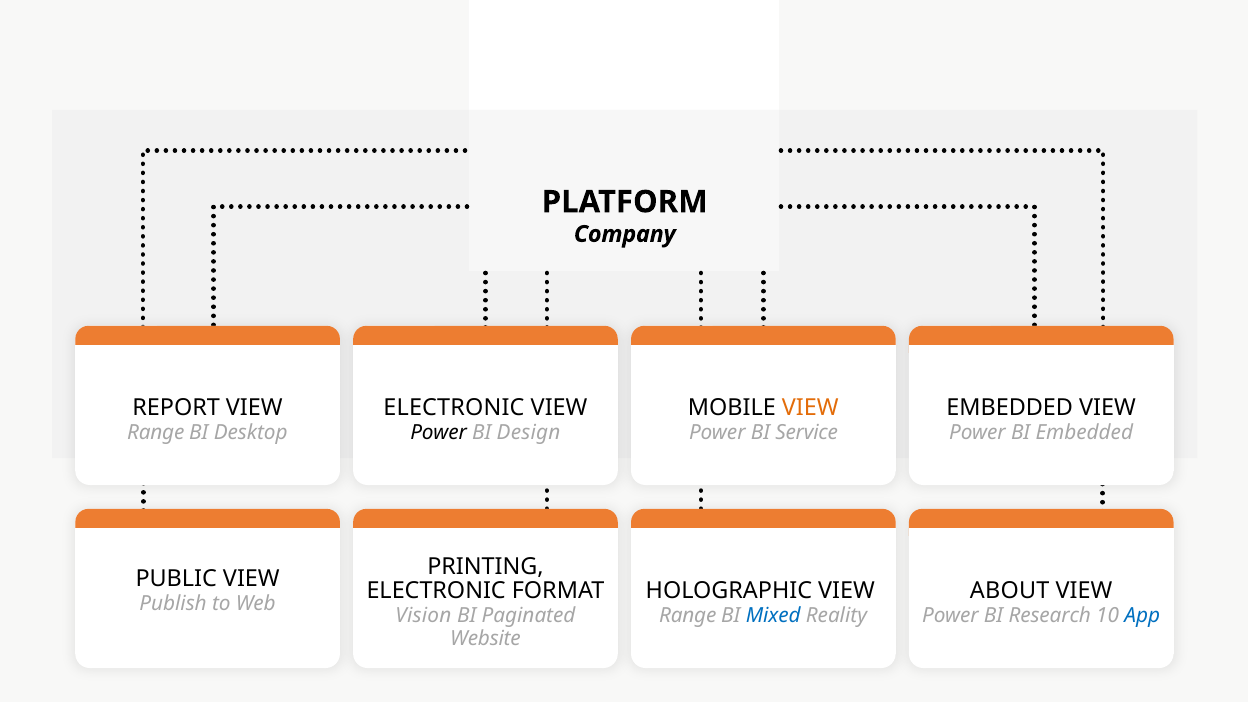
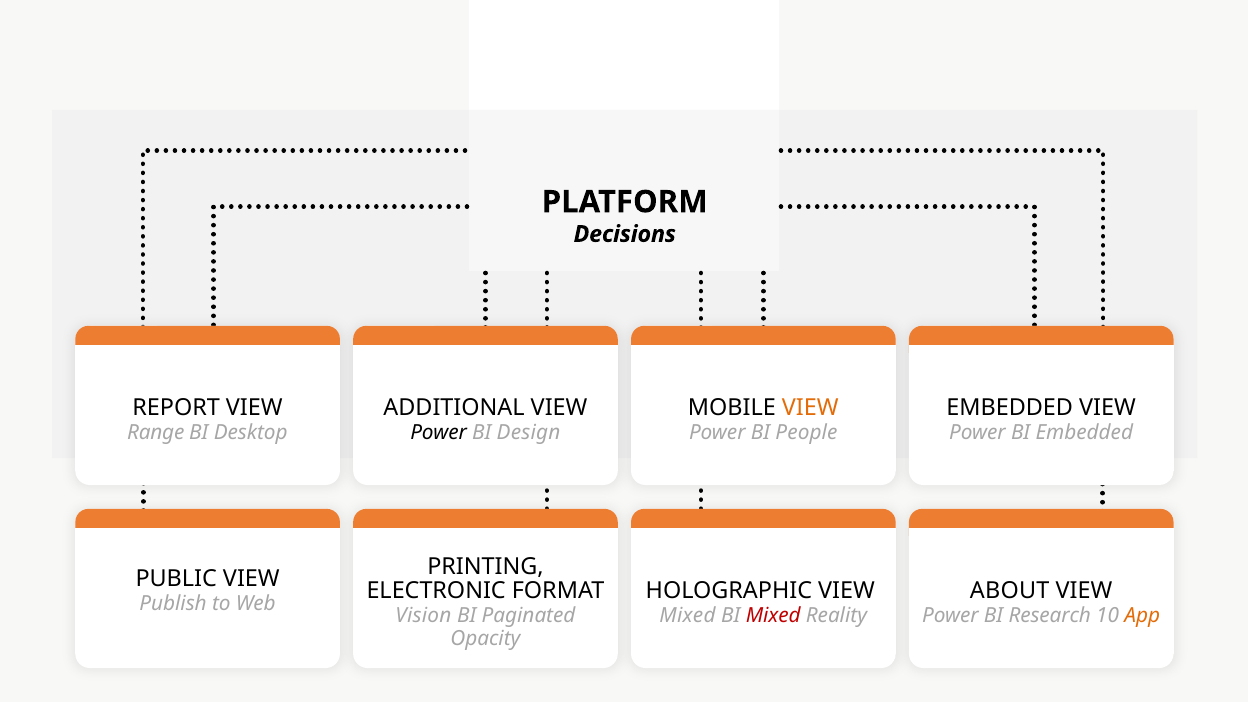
Company: Company -> Decisions (625, 234)
ELECTRONIC: ELECTRONIC -> ADDITIONAL (454, 407)
Service: Service -> People (806, 432)
Range: Range -> Mixed (688, 615)
Mixed colour: blue -> red (773, 615)
App colour: blue -> orange (1142, 615)
Website: Website -> Opacity (485, 639)
